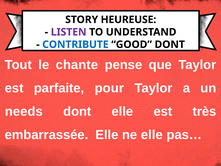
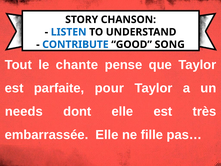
HEUREUSE: HEUREUSE -> CHANSON (128, 20)
LISTEN colour: purple -> blue (69, 32)
GOOD DONT: DONT -> SONG (170, 44)
ne elle: elle -> fille (152, 135)
